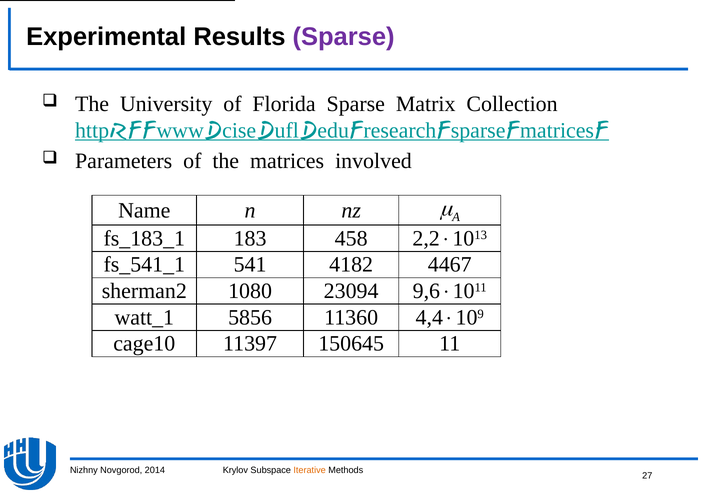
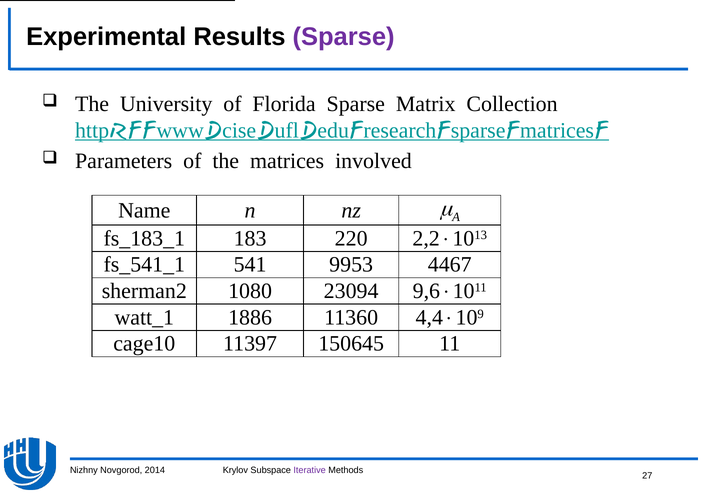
458: 458 -> 220 (351, 238)
4182: 4182 -> 9953 (351, 265)
5856: 5856 -> 1886 (250, 317)
Iterative colour: orange -> purple (310, 470)
